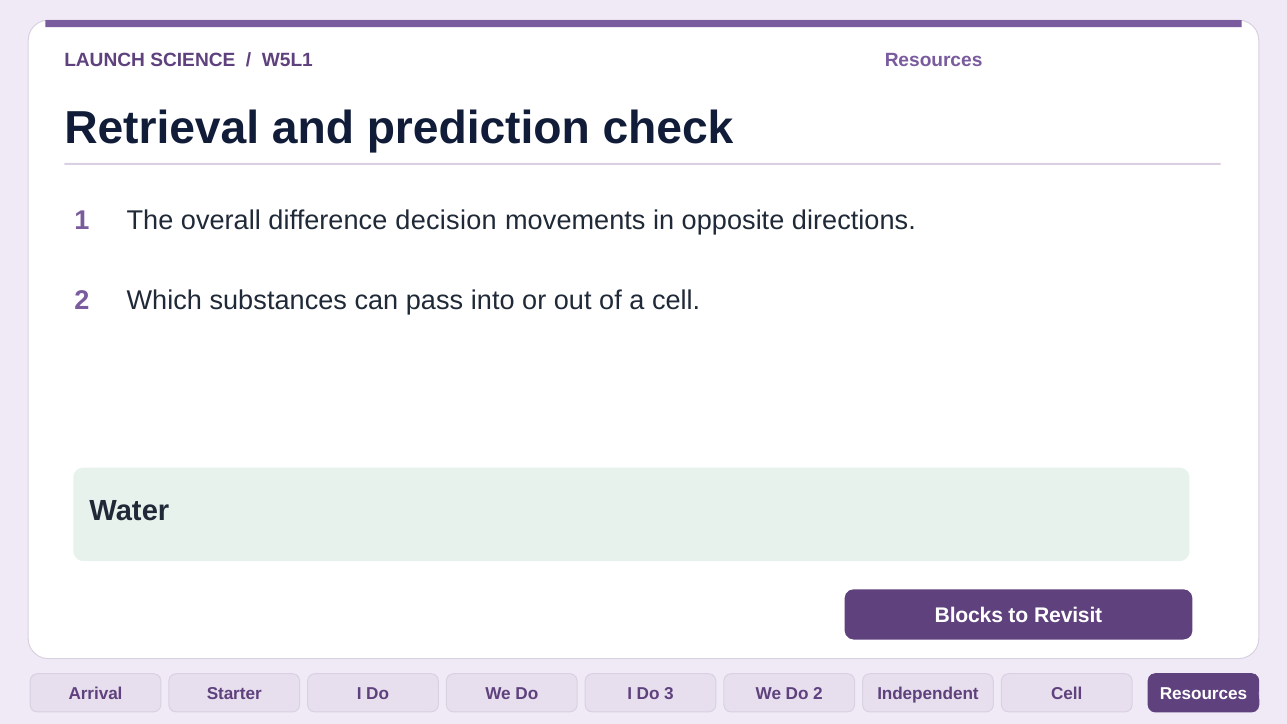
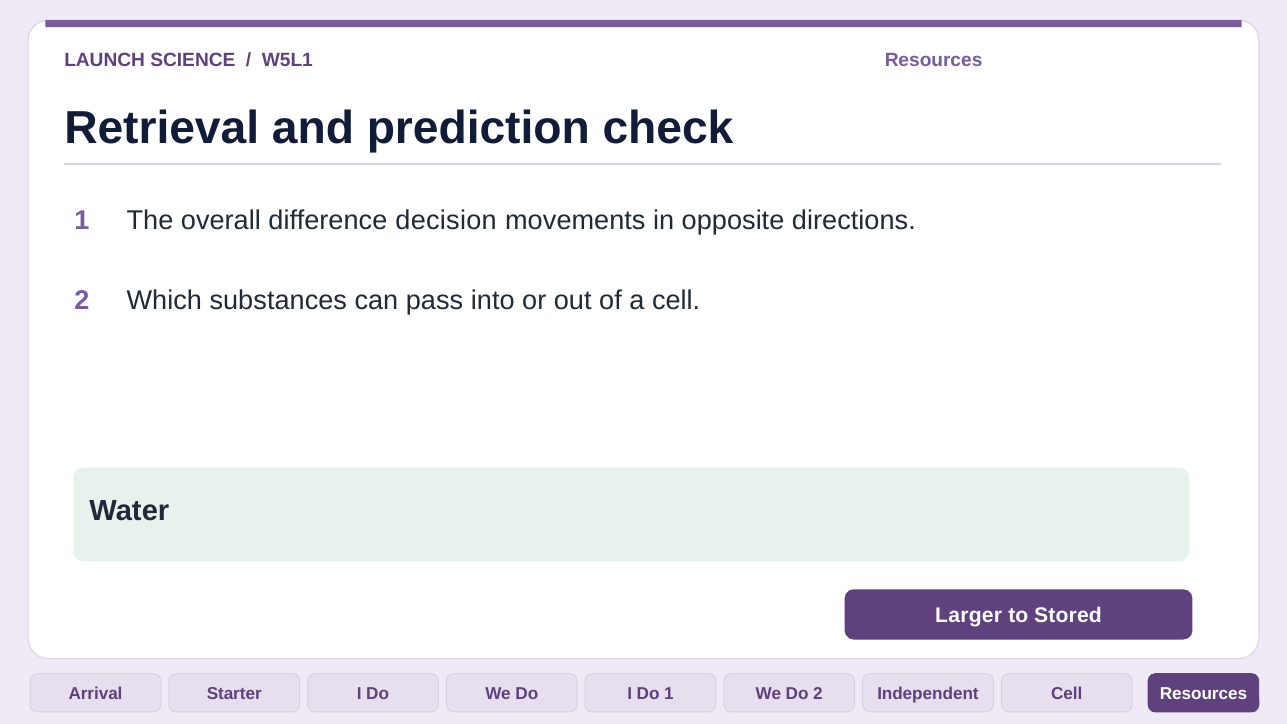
Blocks: Blocks -> Larger (969, 616)
Revisit: Revisit -> Stored (1068, 616)
Do 3: 3 -> 1 (669, 694)
